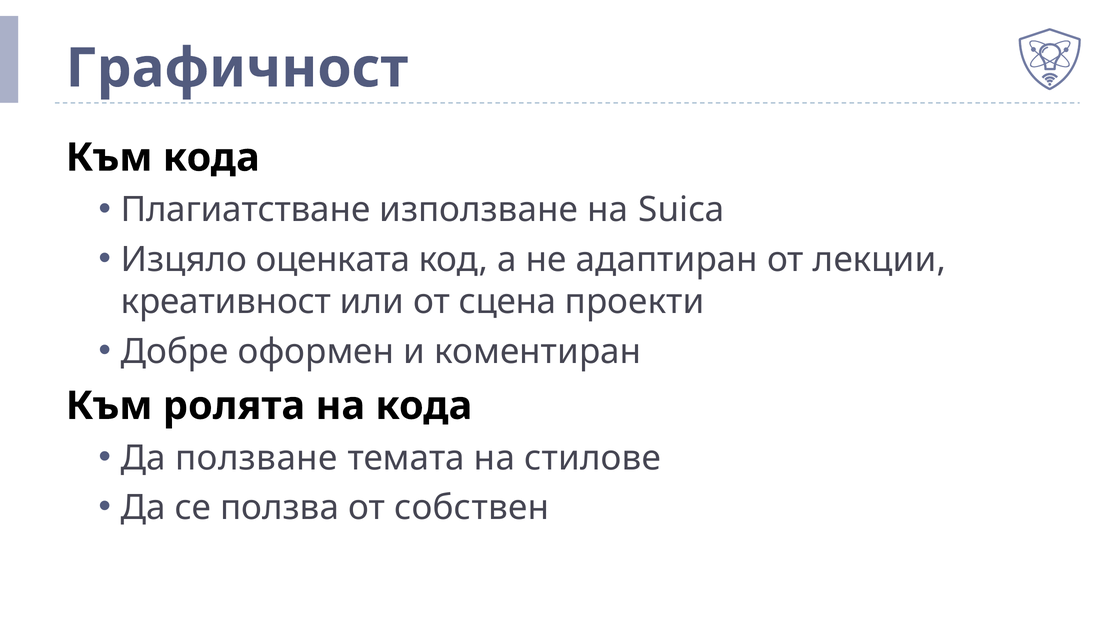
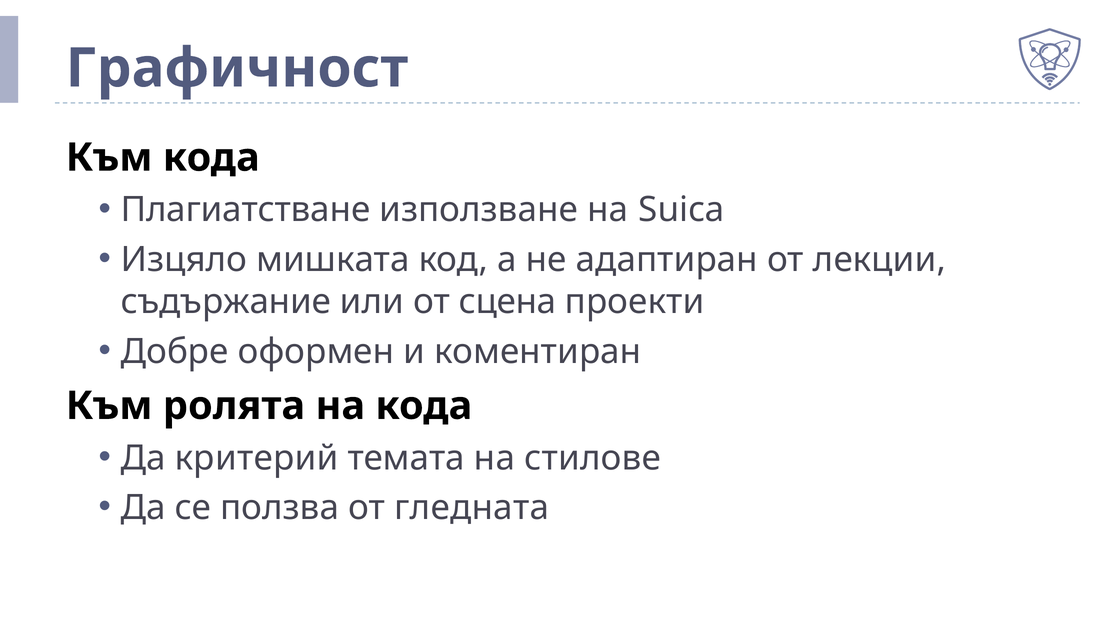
оценката: оценката -> мишката (333, 260)
креативност: креативност -> съдържание (226, 302)
ползване: ползване -> критерий (256, 458)
собствен: собствен -> гледната (472, 508)
